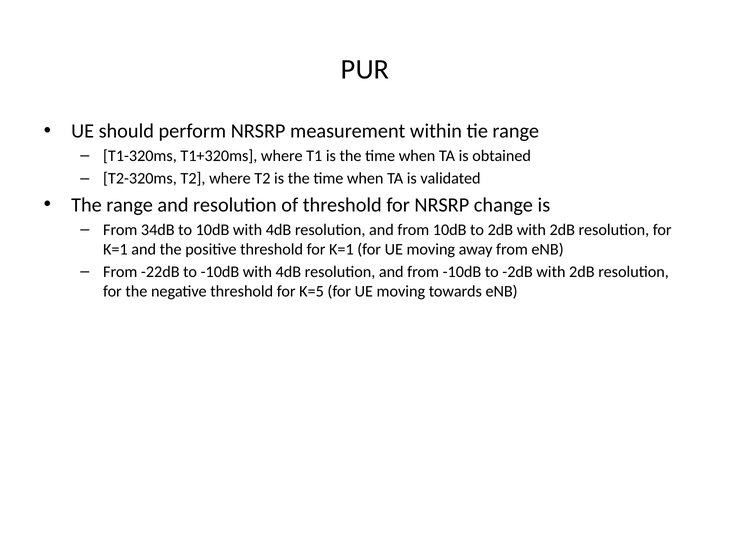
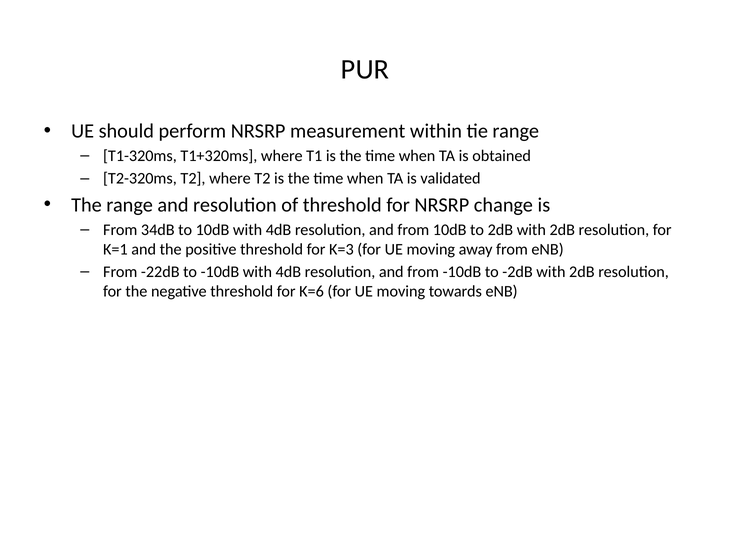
threshold for K=1: K=1 -> K=3 (341, 249)
K=5: K=5 -> K=6 (311, 291)
